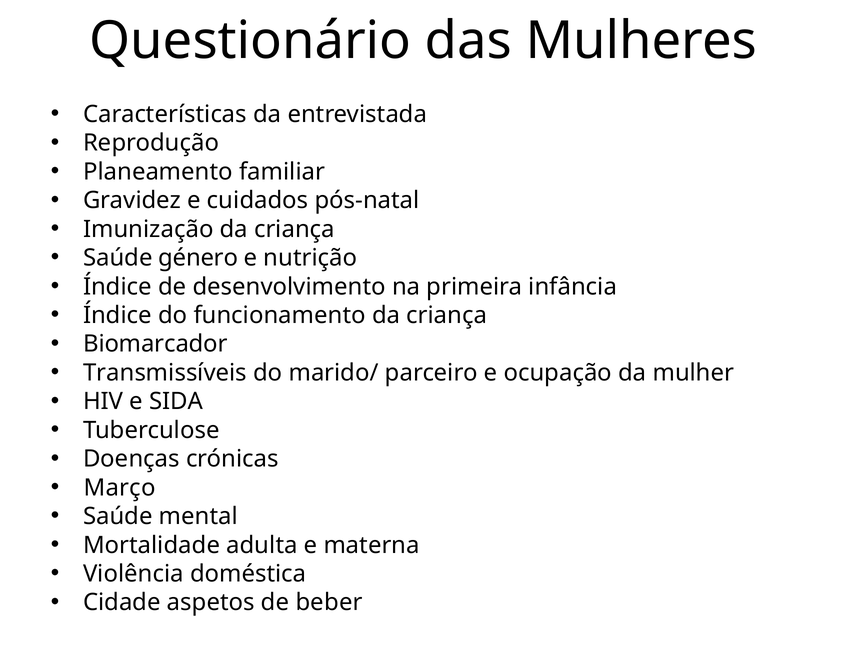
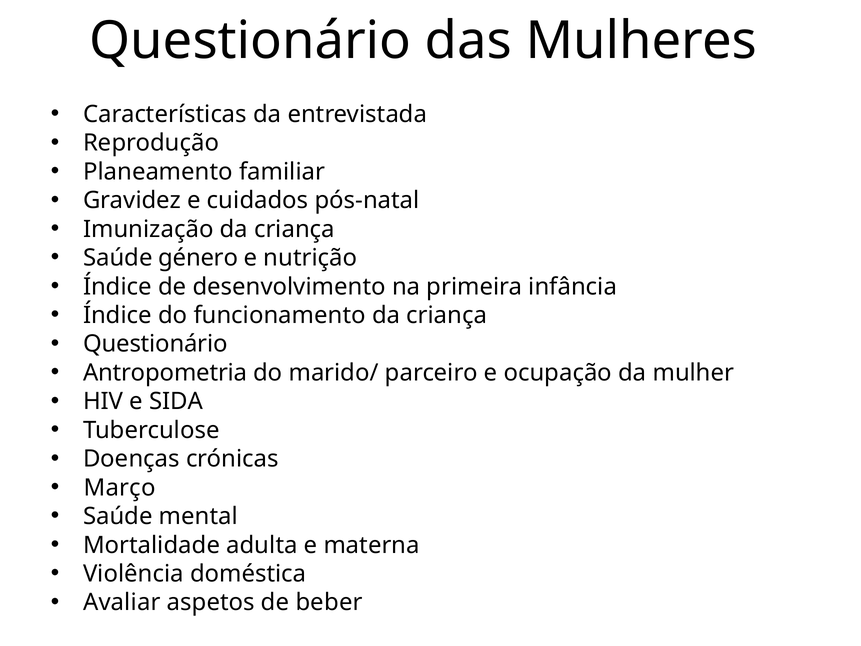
Biomarcador: Biomarcador -> Questionário (155, 344)
Transmissíveis: Transmissíveis -> Antropometria (165, 373)
Cidade: Cidade -> Avaliar (122, 602)
